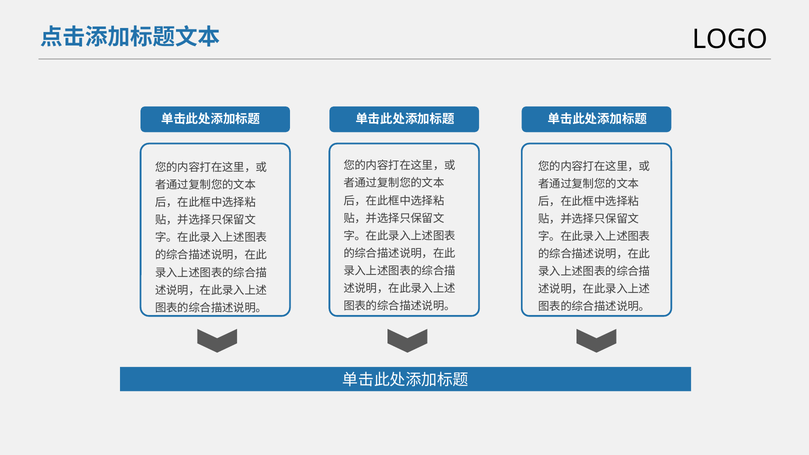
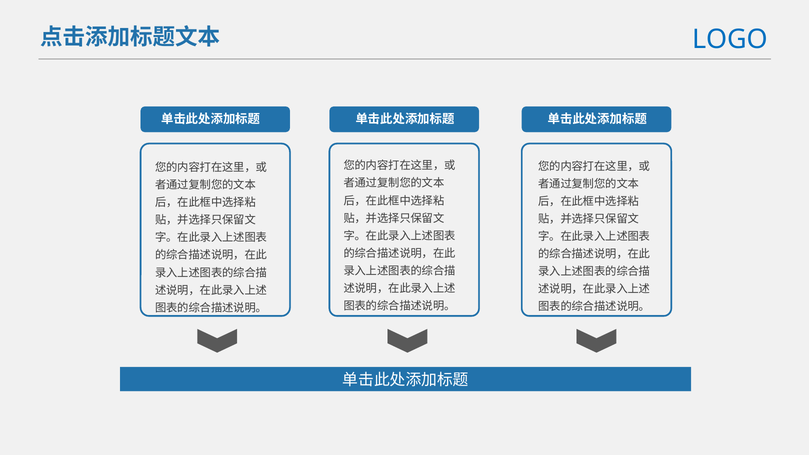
LOGO colour: black -> blue (730, 39)
